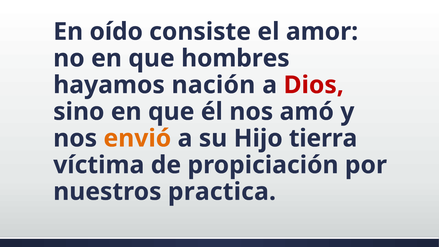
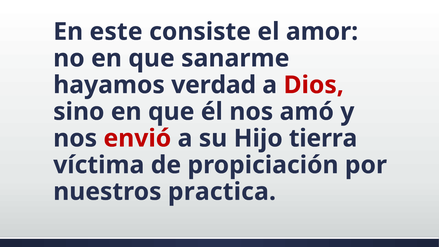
oído: oído -> este (116, 32)
hombres: hombres -> sanarme (235, 58)
nación: nación -> verdad (214, 85)
envió colour: orange -> red (137, 138)
